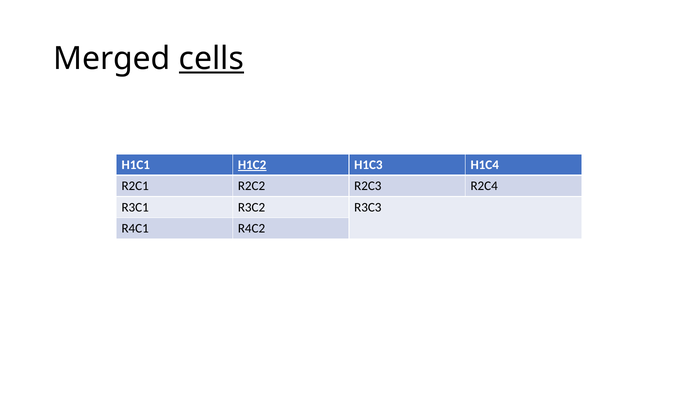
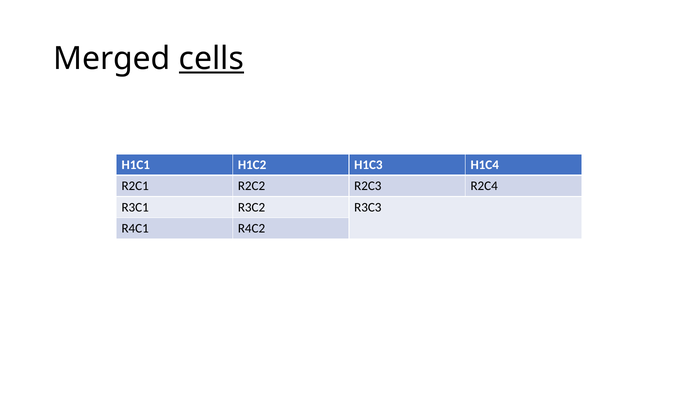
H1C2 underline: present -> none (252, 165)
